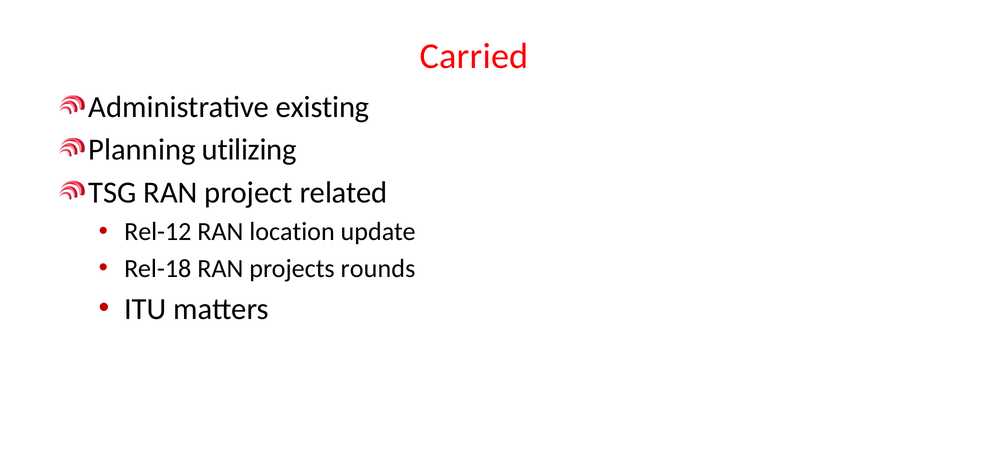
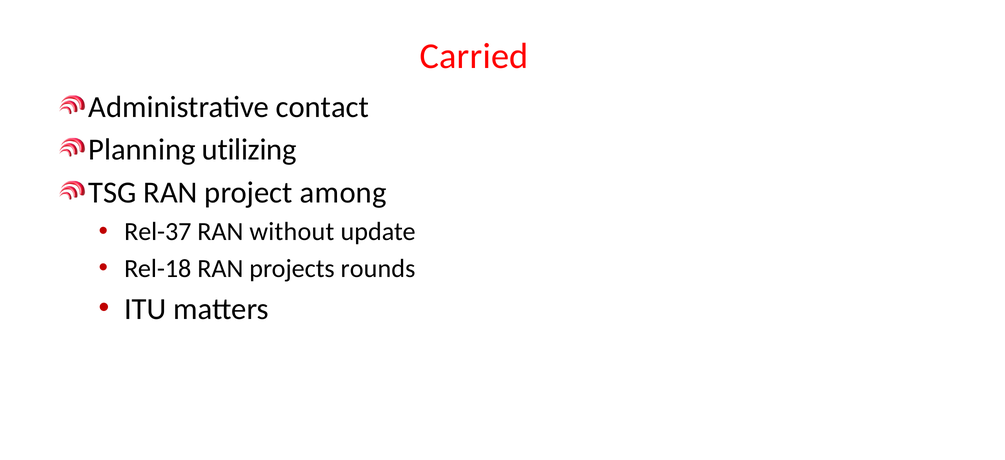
existing: existing -> contact (322, 107)
related: related -> among (343, 193)
Rel-12: Rel-12 -> Rel-37 (158, 232)
location: location -> without (292, 232)
